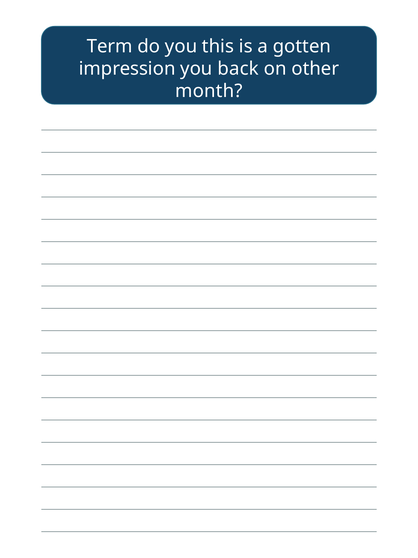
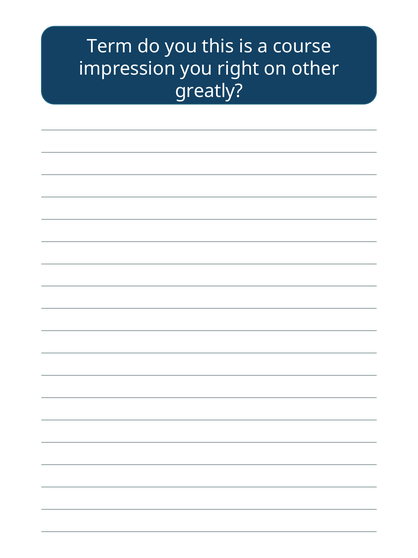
gotten: gotten -> course (302, 46)
back: back -> right (238, 69)
month: month -> greatly (209, 91)
